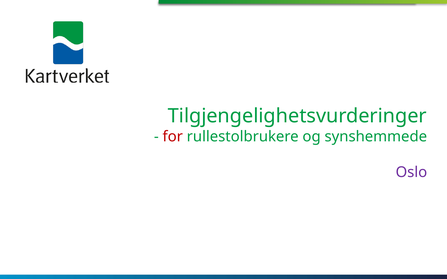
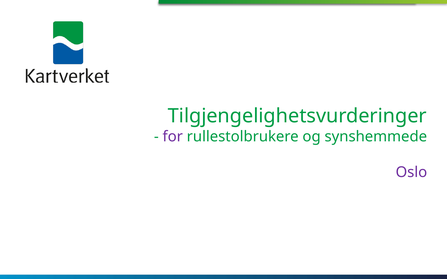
for colour: red -> purple (173, 137)
